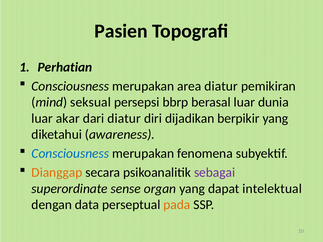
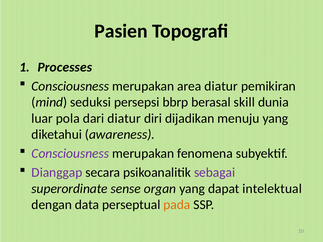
Perhatian: Perhatian -> Processes (65, 67)
seksual: seksual -> seduksi (91, 102)
berasal luar: luar -> skill (244, 102)
akar: akar -> pola (68, 118)
berpikir: berpikir -> menuju (238, 118)
Consciousness colour: blue -> purple (70, 154)
Dianggap colour: orange -> purple (57, 173)
